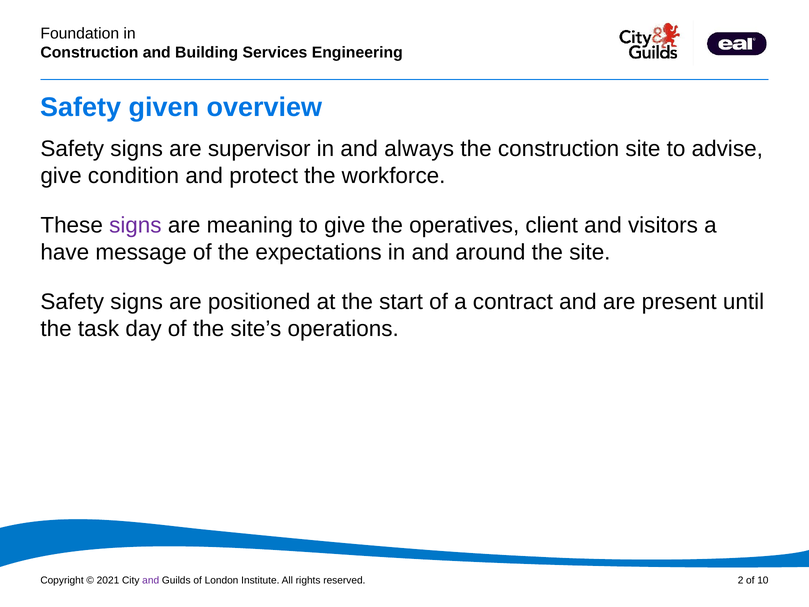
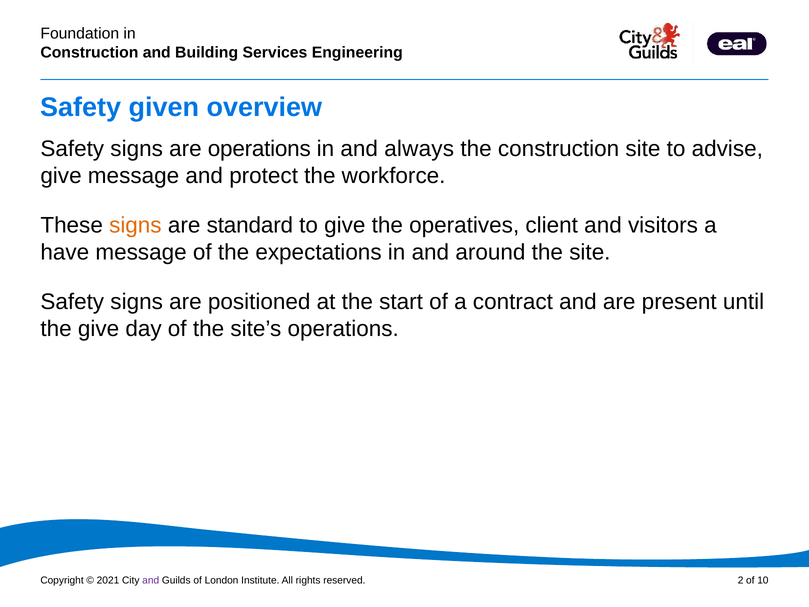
are supervisor: supervisor -> operations (259, 149)
give condition: condition -> message (134, 176)
signs colour: purple -> orange (135, 225)
meaning: meaning -> standard (250, 225)
the task: task -> give (99, 329)
